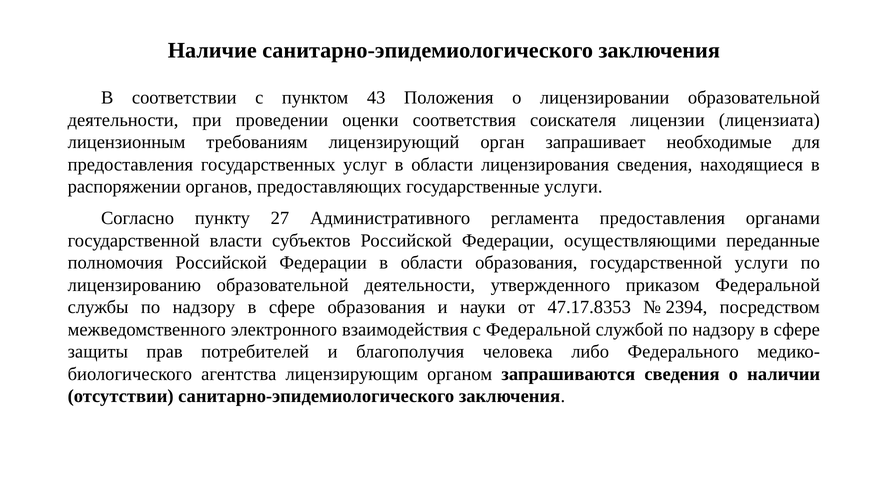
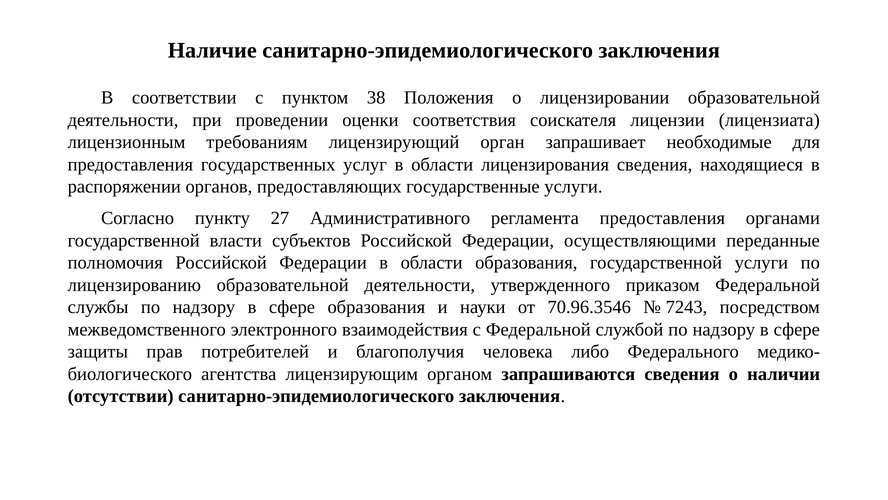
43: 43 -> 38 (376, 98)
47.17.8353: 47.17.8353 -> 70.96.3546 (589, 307)
2394: 2394 -> 7243 (686, 307)
